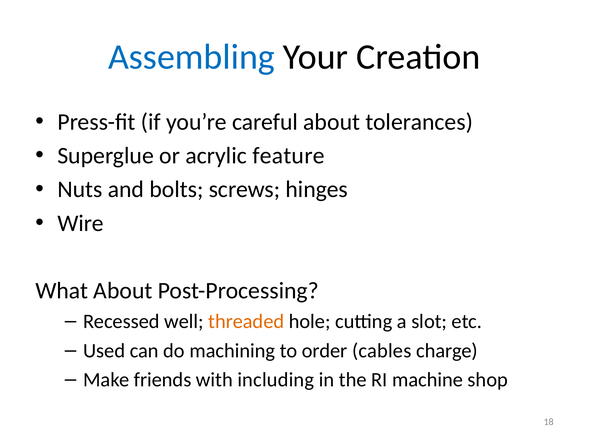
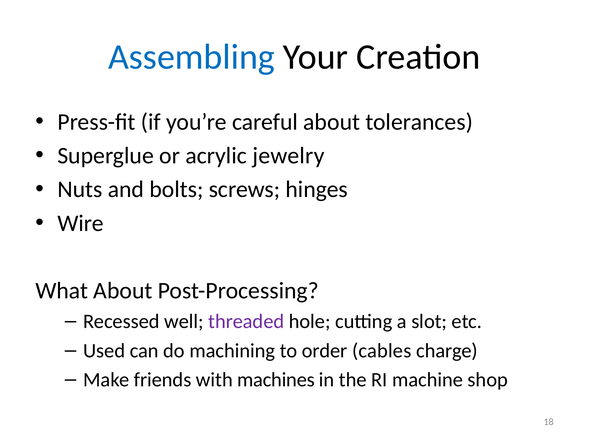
feature: feature -> jewelry (289, 156)
threaded colour: orange -> purple (246, 321)
including: including -> machines (276, 380)
